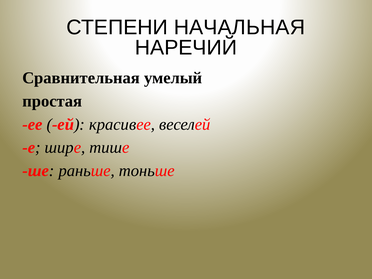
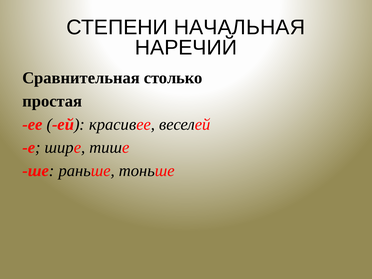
умелый: умелый -> столько (173, 78)
